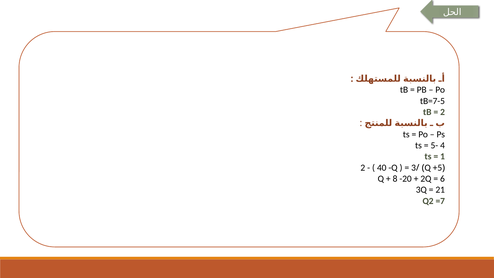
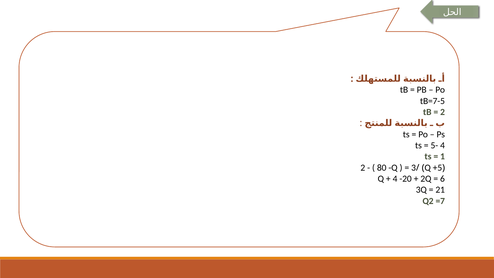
40: 40 -> 80 (382, 168)
8: 8 -> 4 (395, 179)
